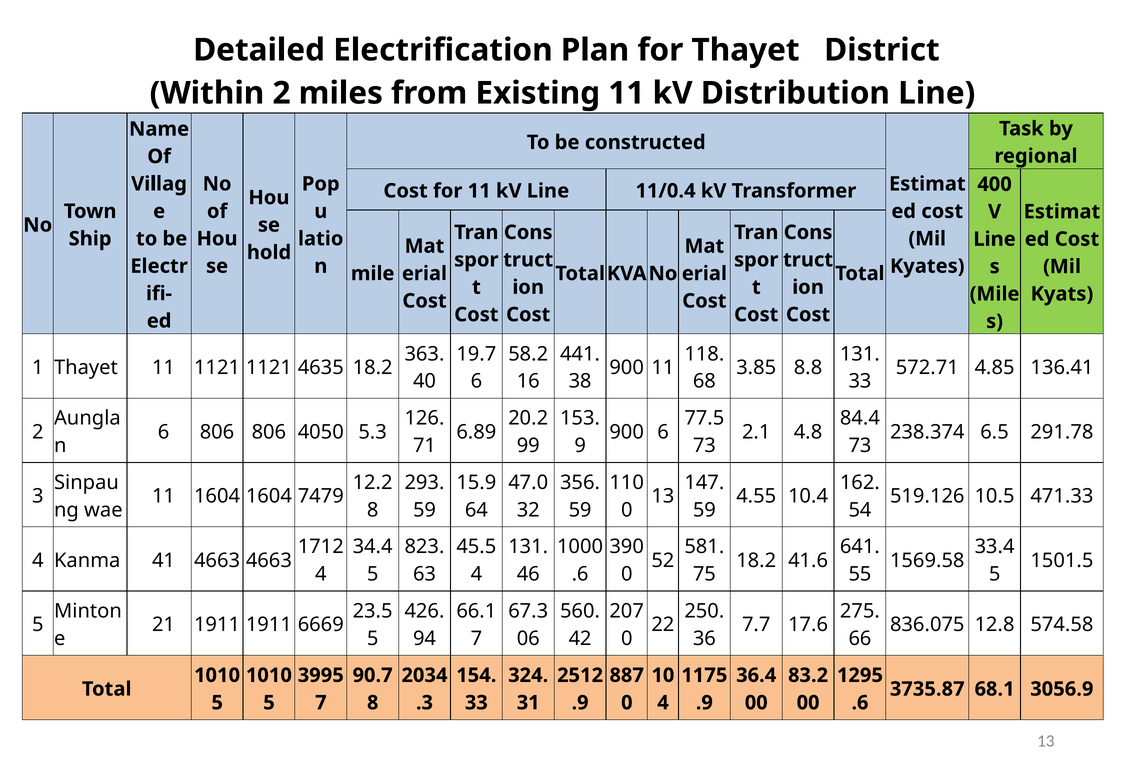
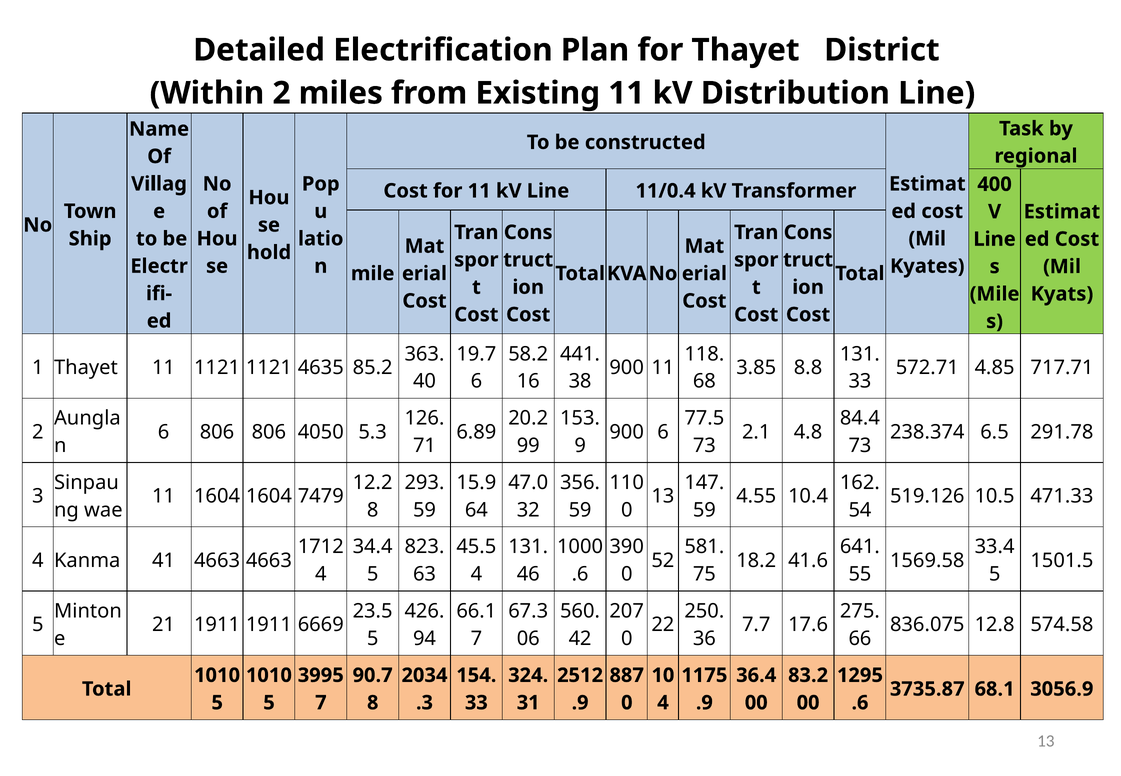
4635 18.2: 18.2 -> 85.2 (373, 368)
136.41: 136.41 -> 717.71 (1062, 368)
